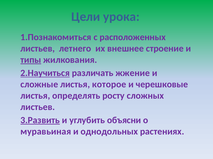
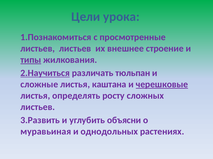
расположенных: расположенных -> просмотренные (133, 37)
листьев летнего: летнего -> листьев (75, 49)
жжение: жжение -> тюльпан (133, 73)
которое: которое -> каштана (109, 85)
черешковые underline: none -> present (162, 85)
3.Развить underline: present -> none (40, 121)
